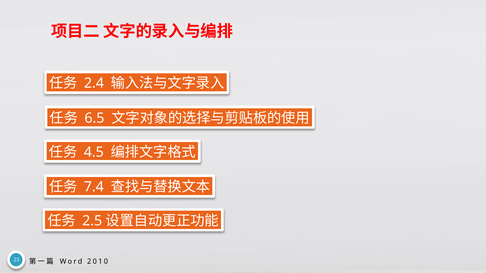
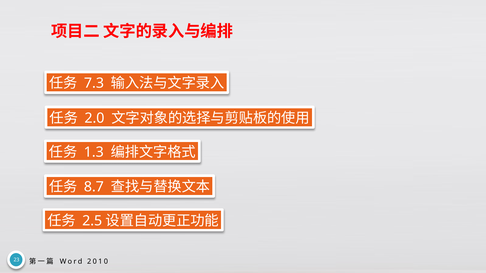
2.4: 2.4 -> 7.3 (94, 83)
6.5: 6.5 -> 2.0 (94, 118)
4.5: 4.5 -> 1.3 (94, 152)
7.4: 7.4 -> 8.7 (94, 187)
